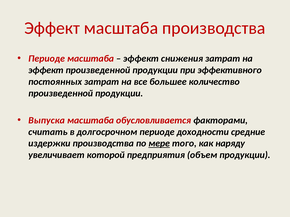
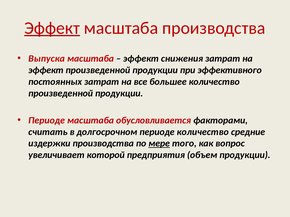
Эффект underline: none -> present (52, 28)
Периоде: Периоде -> Выпуска (47, 59)
Выпуска: Выпуска -> Периоде (47, 121)
периоде доходности: доходности -> количество (203, 132)
наряду: наряду -> вопрос (230, 144)
